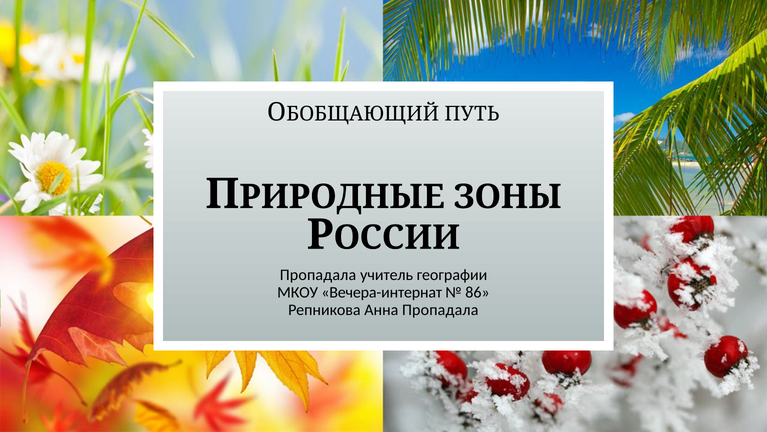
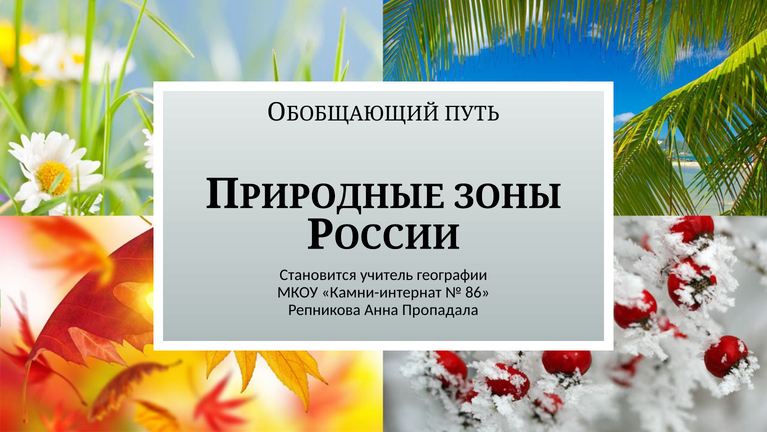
Пропадала: Пропадала -> Становится (318, 275)
Вечера-интернат: Вечера-интернат -> Камни-интернат (382, 292)
